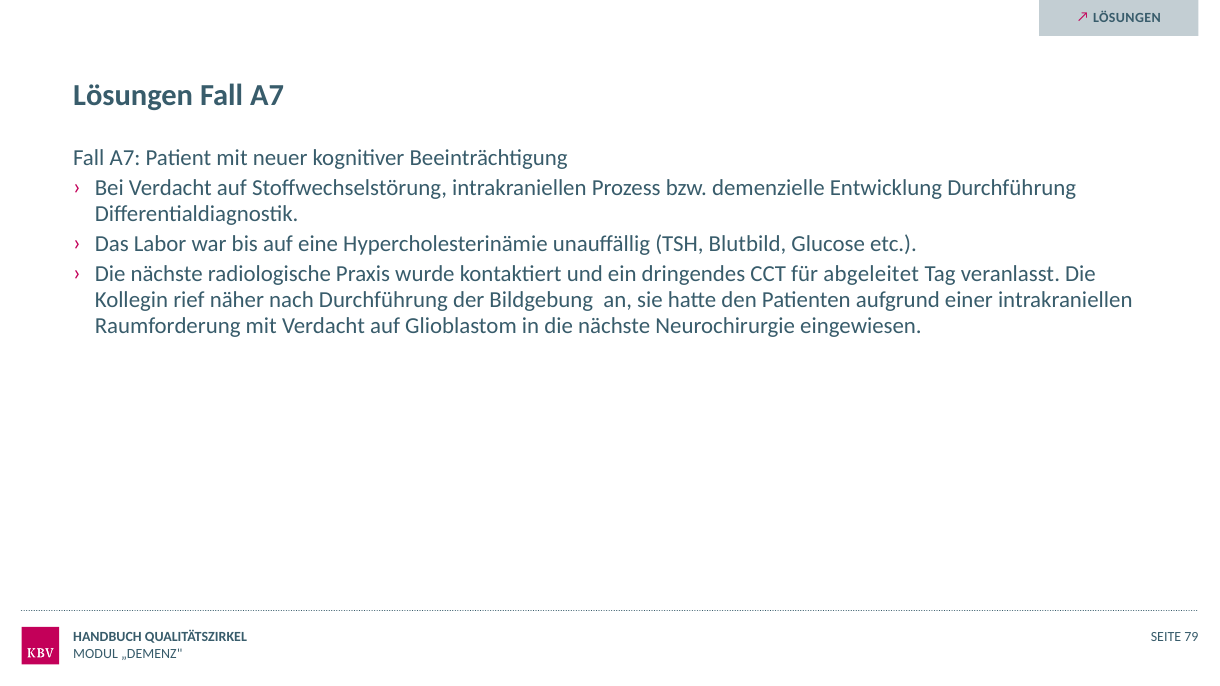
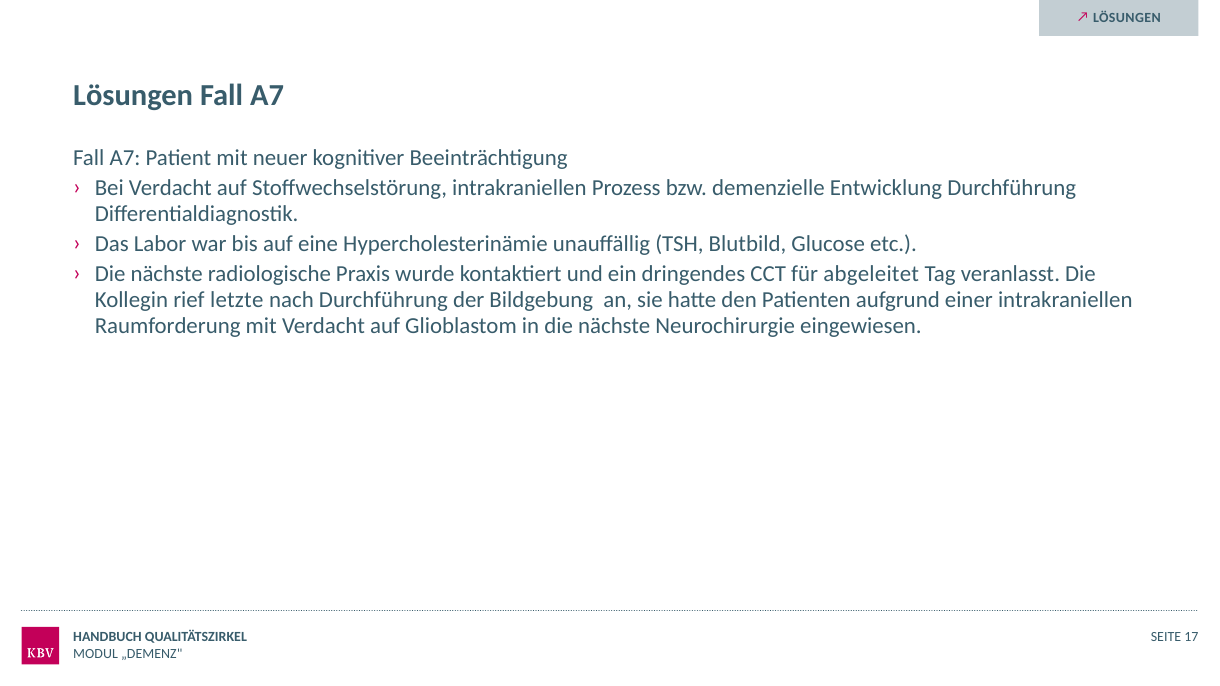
näher: näher -> letzte (237, 300)
79: 79 -> 17 (1191, 637)
